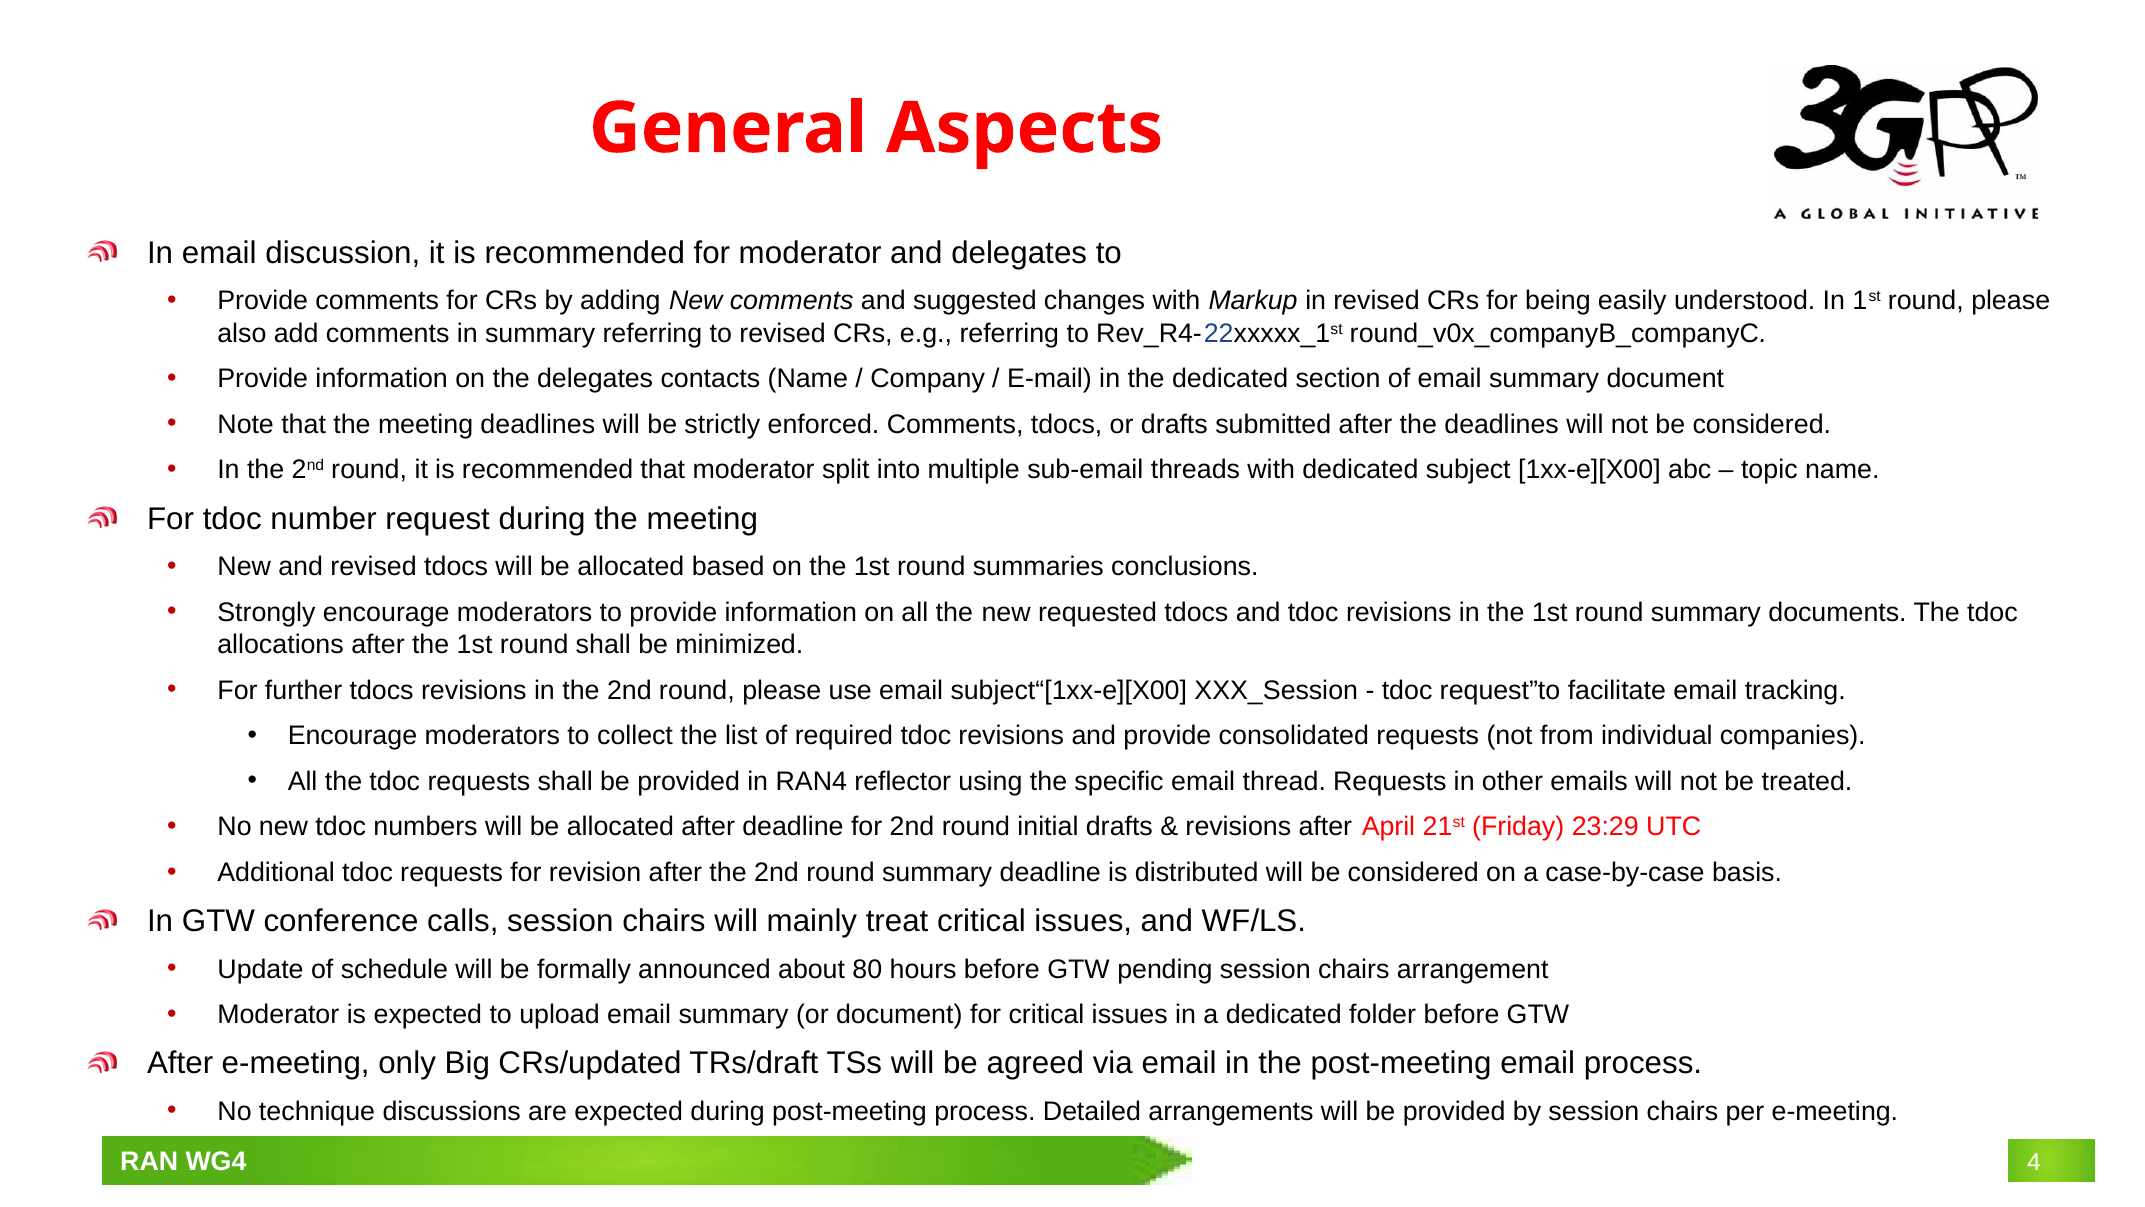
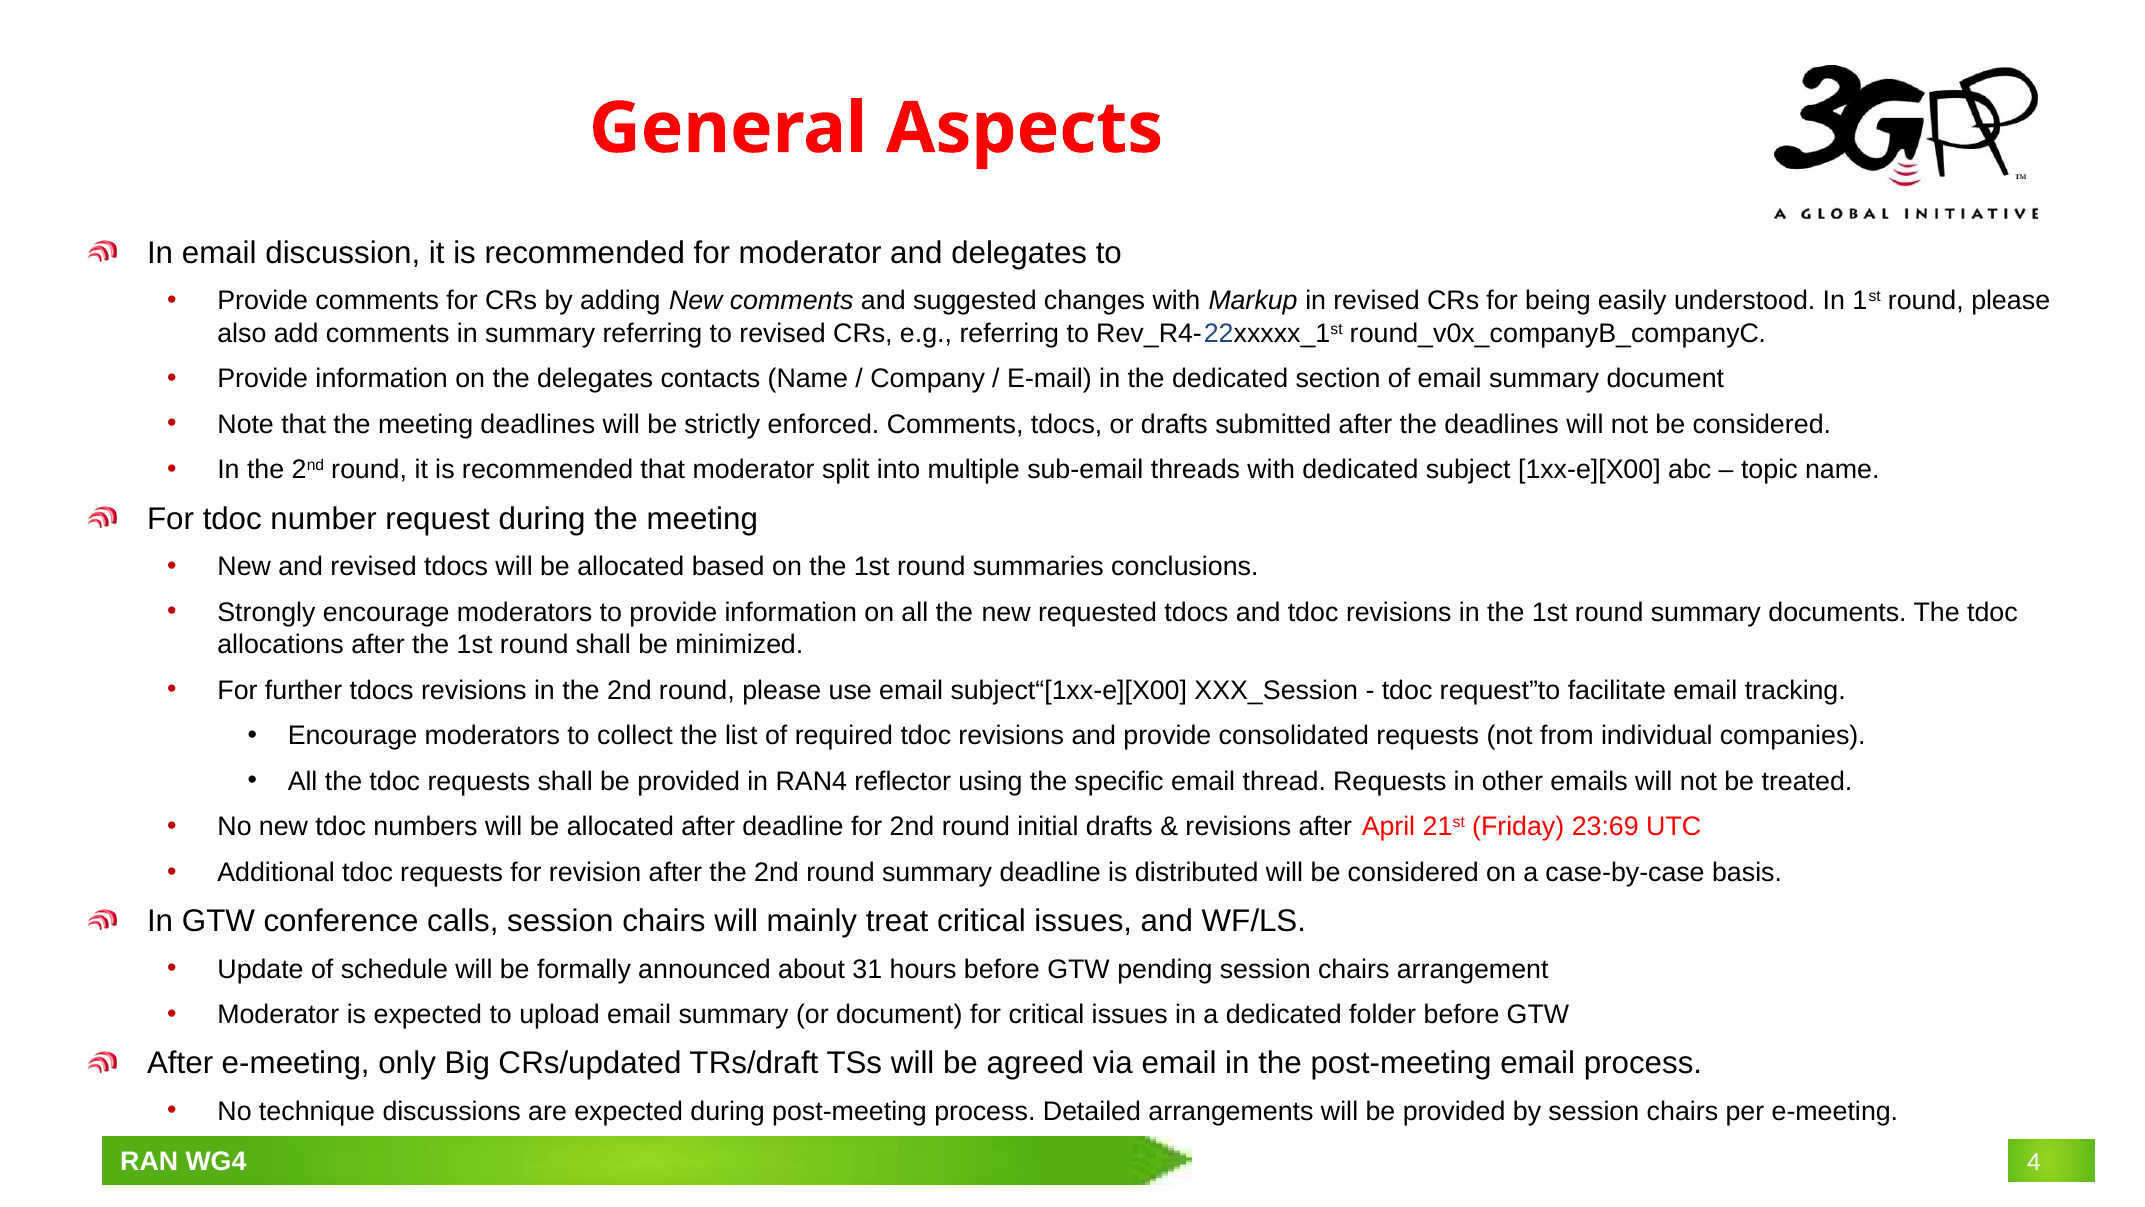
23:29: 23:29 -> 23:69 (1605, 827)
80: 80 -> 31 (867, 969)
